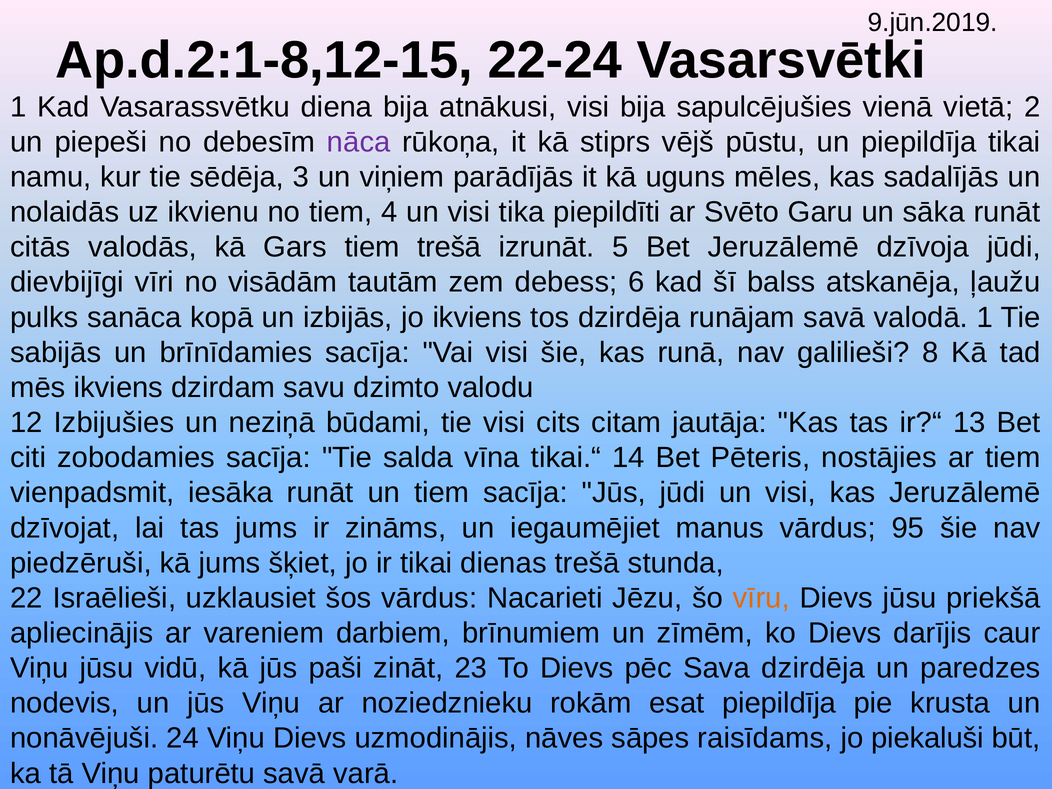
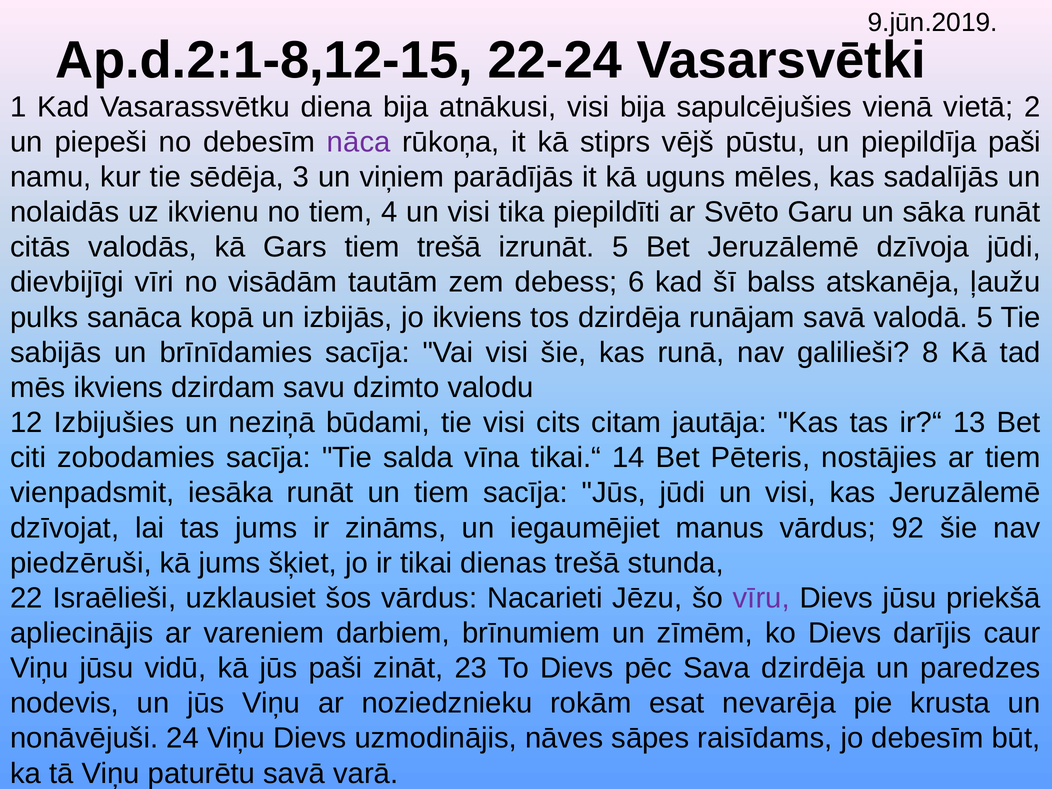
piepildīja tikai: tikai -> paši (1014, 142)
valodā 1: 1 -> 5 (985, 317)
95: 95 -> 92 (908, 528)
vīru colour: orange -> purple (761, 598)
esat piepildīja: piepildīja -> nevarēja (779, 703)
jo piekaluši: piekaluši -> debesīm (927, 738)
